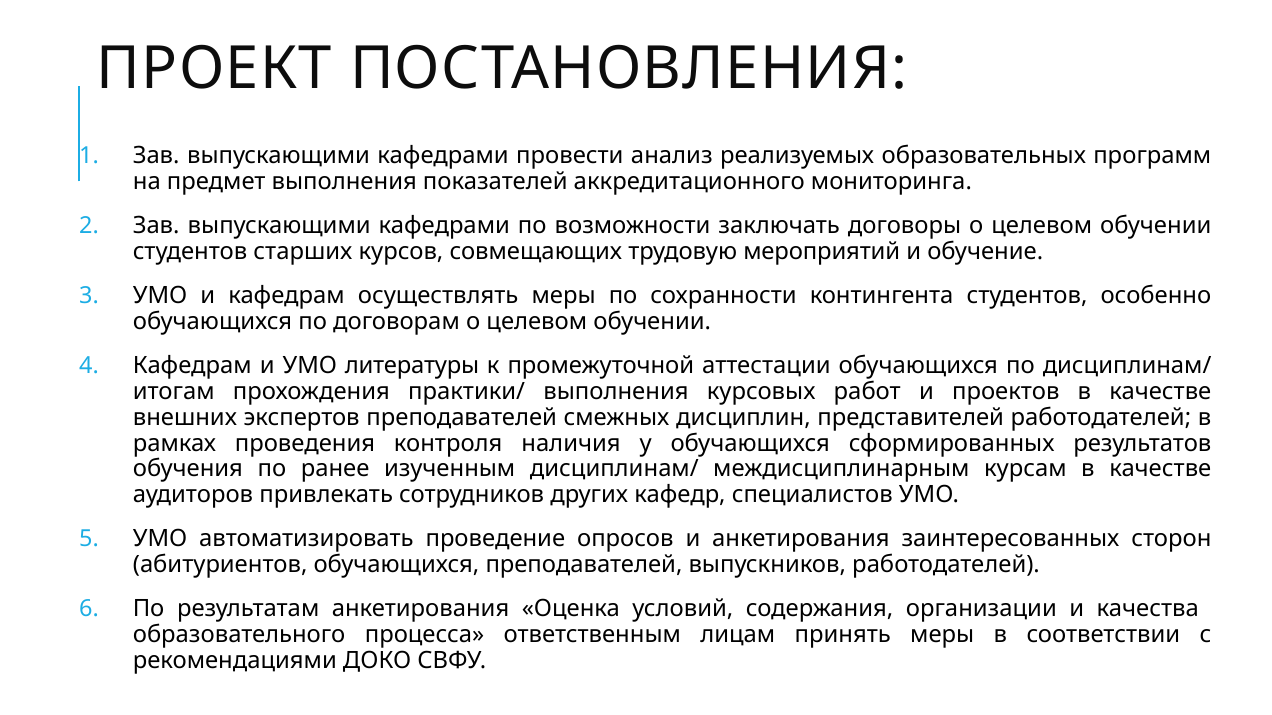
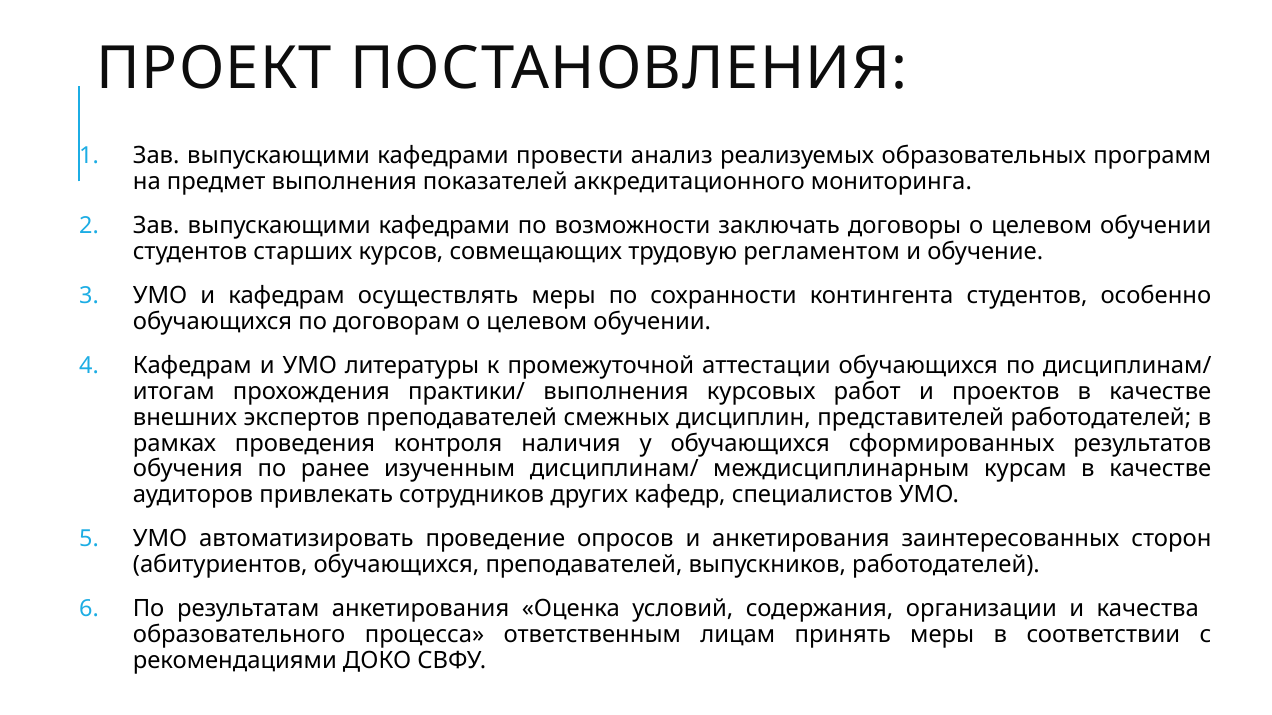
мероприятий: мероприятий -> регламентом (822, 252)
